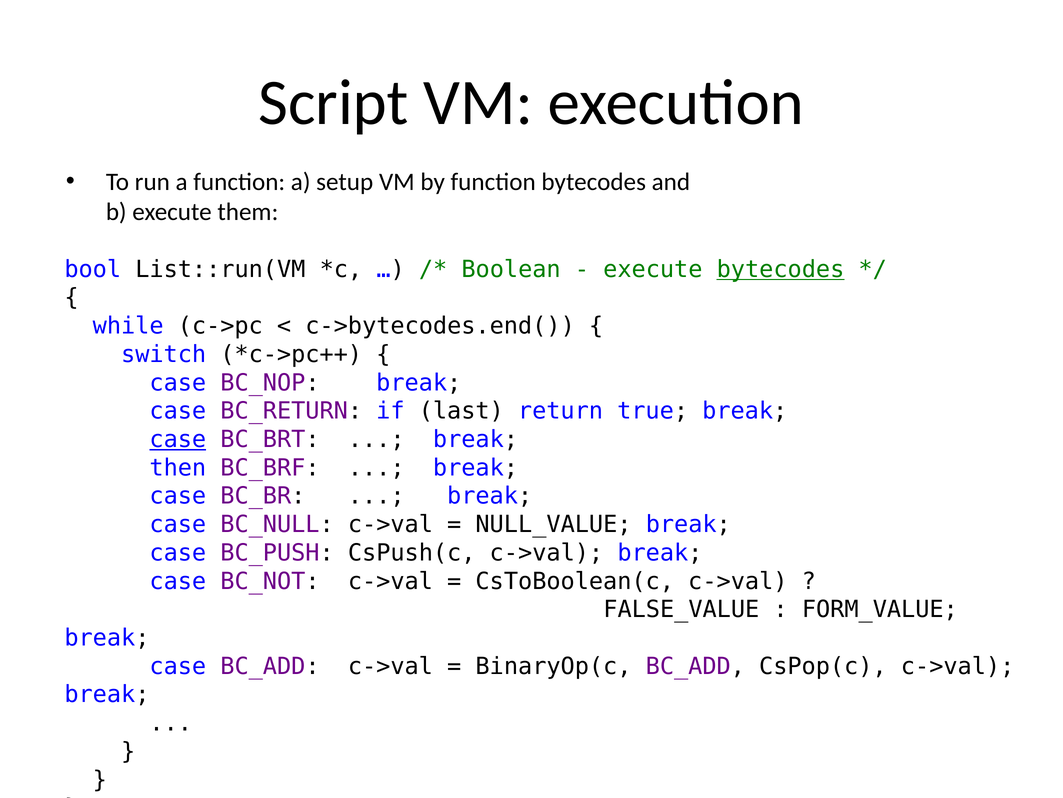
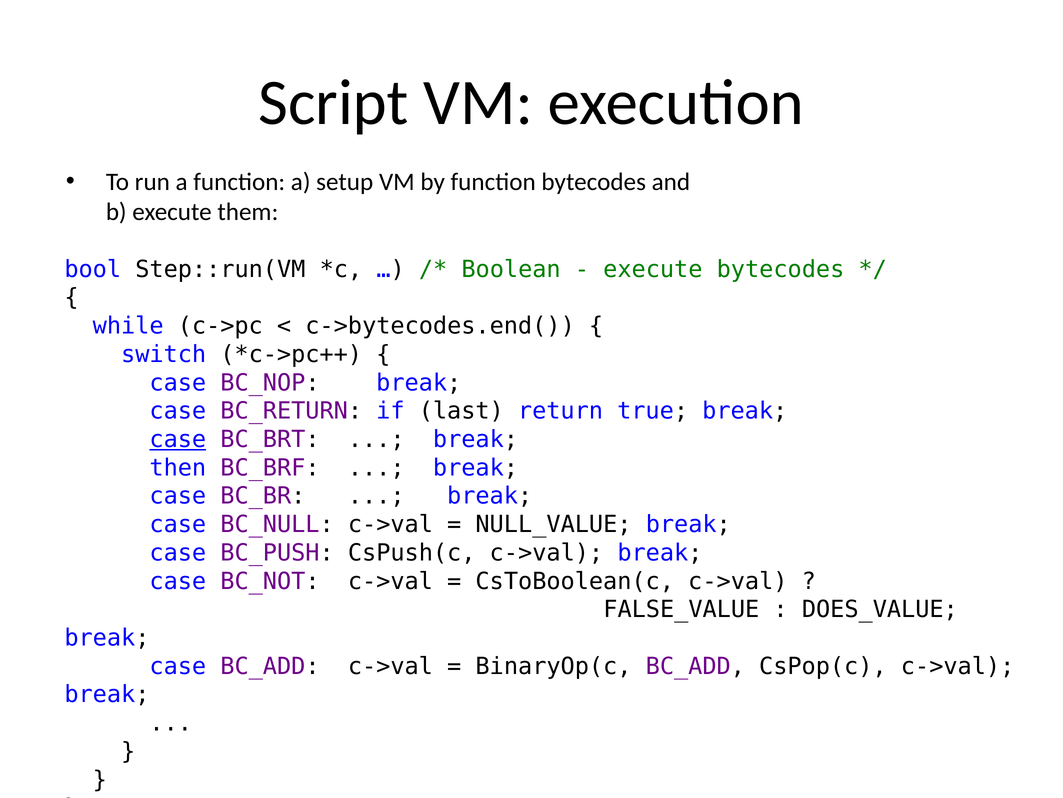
List::run(VM: List::run(VM -> Step::run(VM (220, 269)
bytecodes underline: present -> none (781, 269)
FORM_VALUE: FORM_VALUE -> DOES_VALUE (880, 609)
